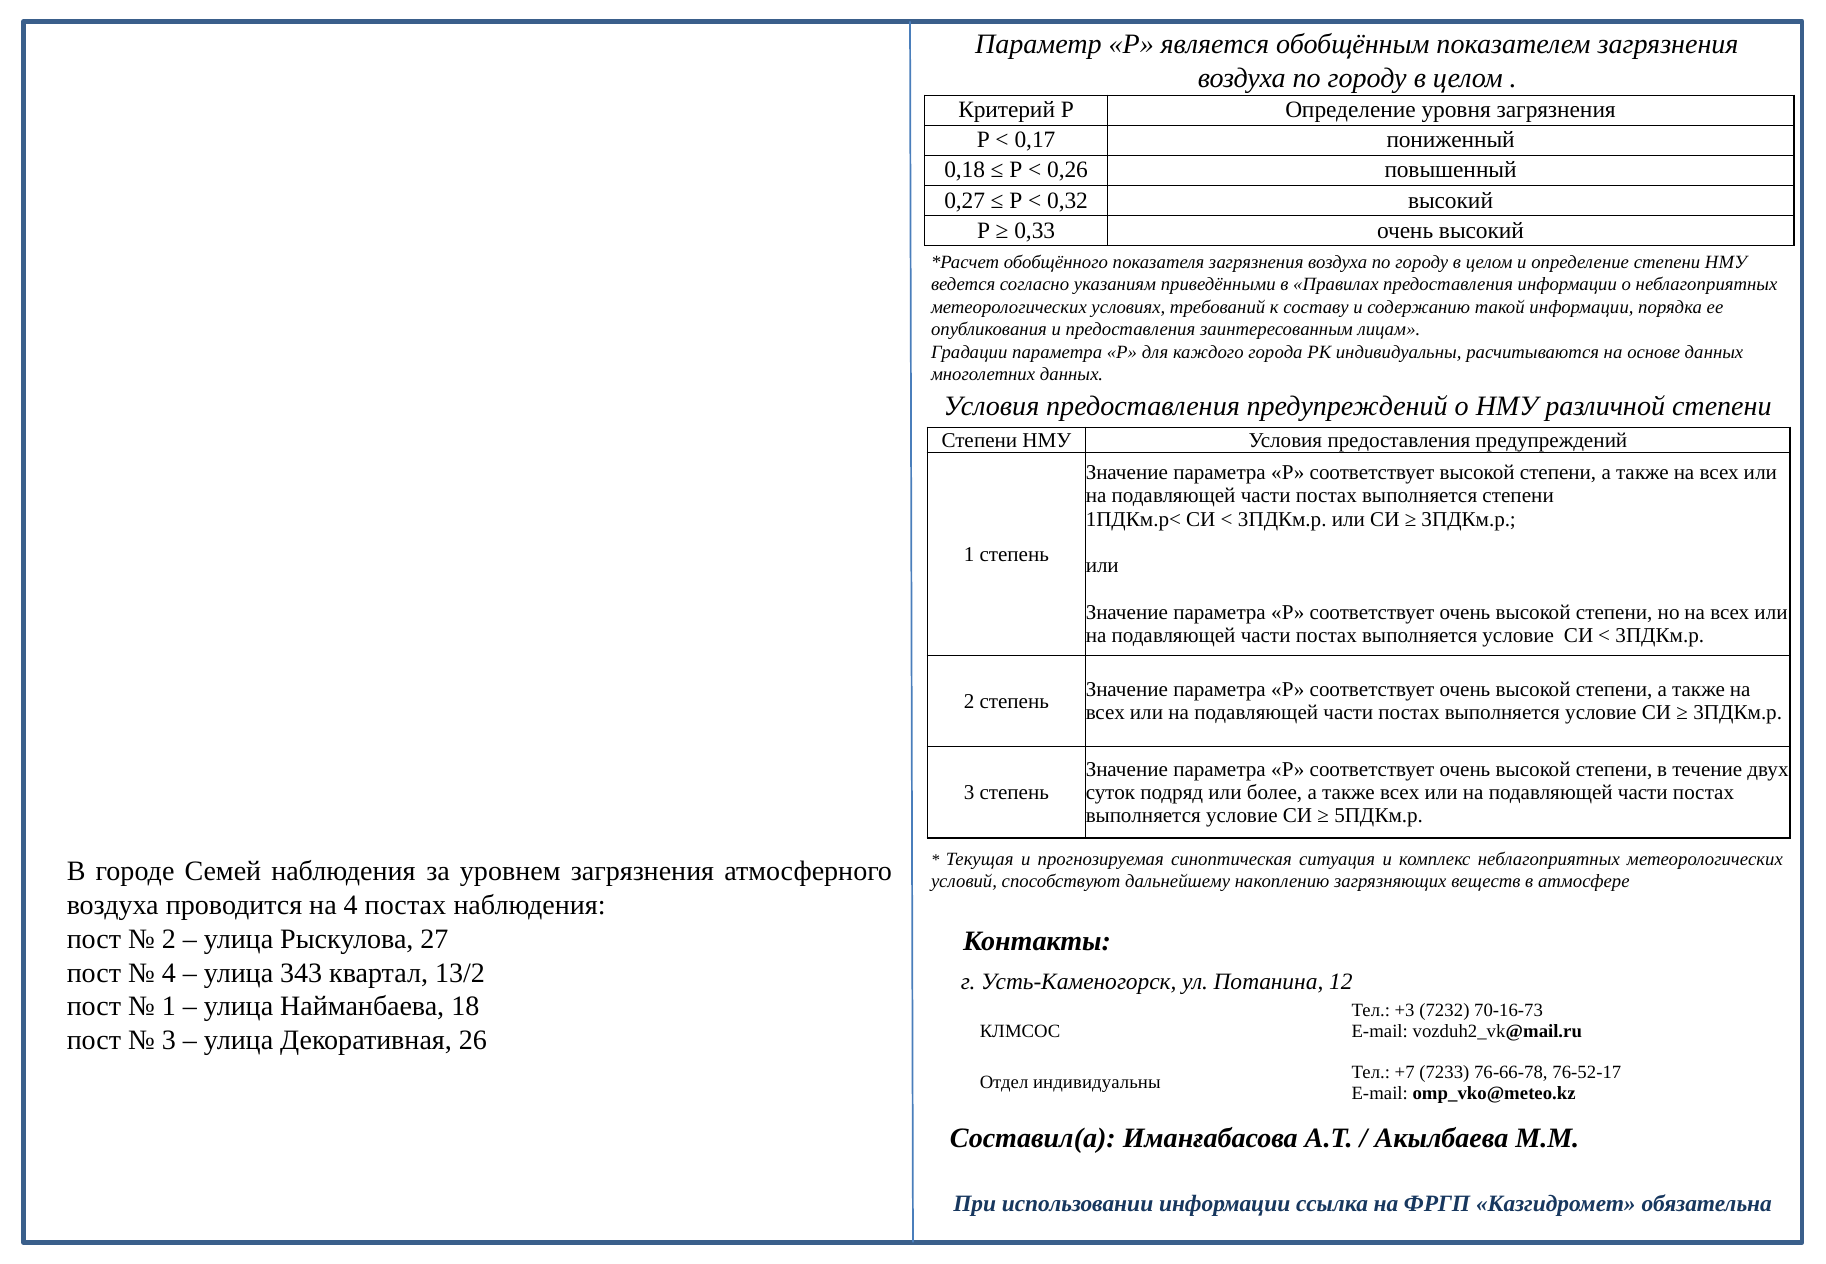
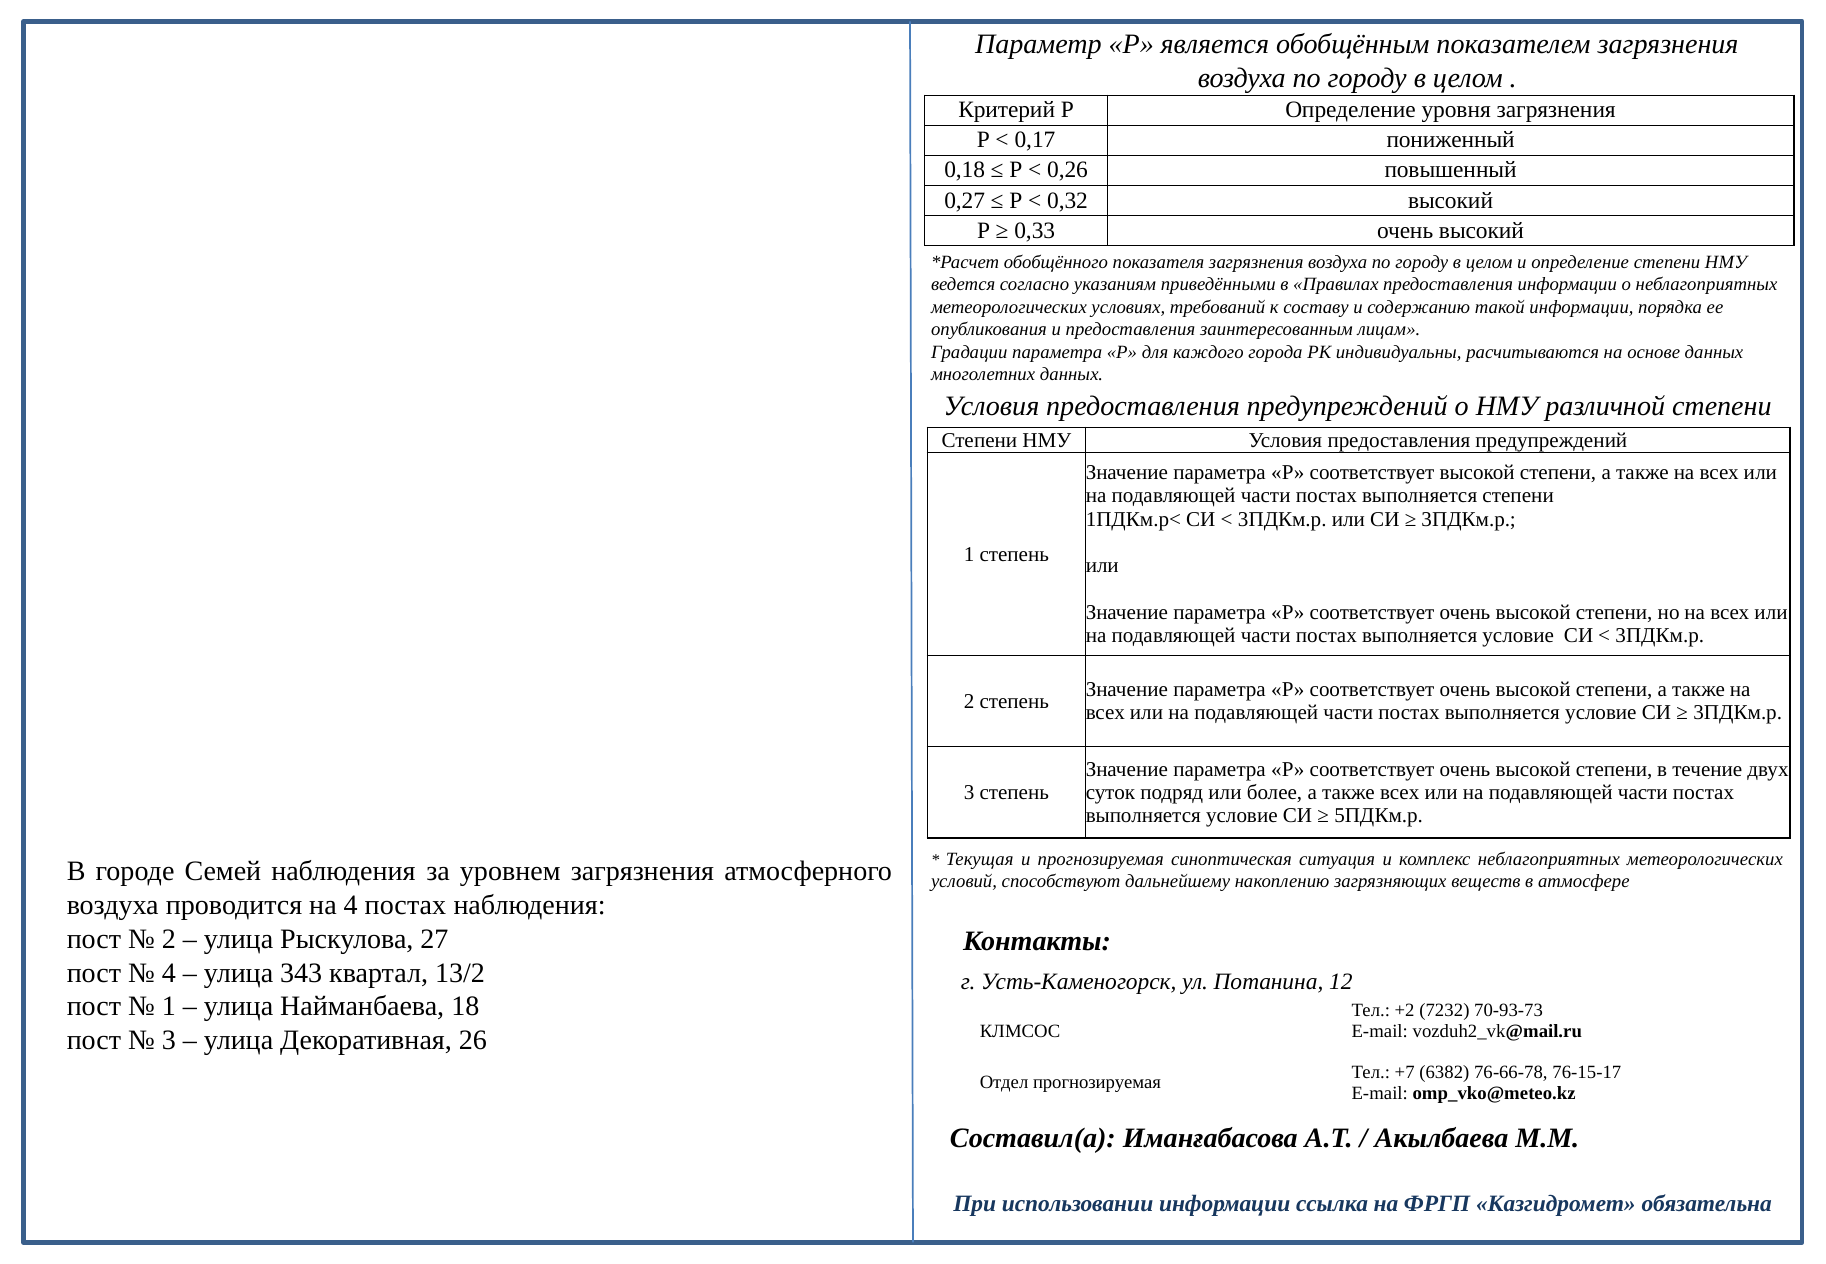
+3: +3 -> +2 (1405, 1011)
70-16-73: 70-16-73 -> 70-93-73 (1509, 1011)
7233: 7233 -> 6382 (1444, 1072)
76-52-17: 76-52-17 -> 76-15-17 (1587, 1072)
Отдел индивидуальны: индивидуальны -> прогнозируемая (1097, 1083)
